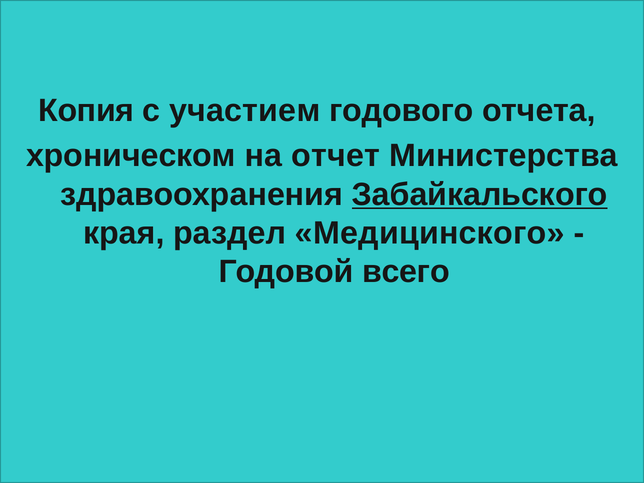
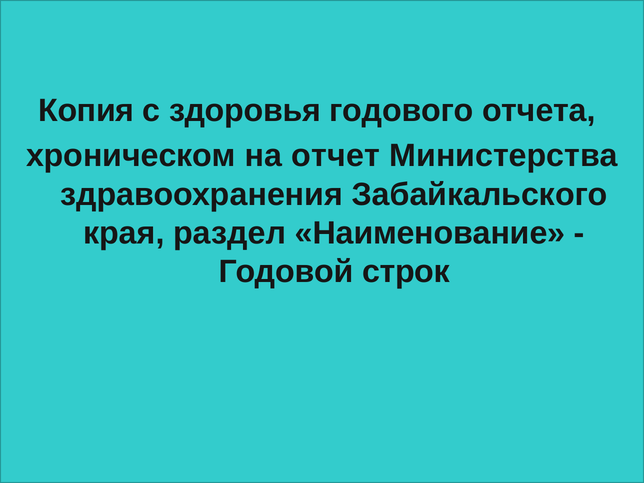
участием: участием -> здоровья (245, 111)
Забайкальского underline: present -> none (480, 194)
Медицинского: Медицинского -> Наименование (430, 233)
всего: всего -> строк (406, 272)
